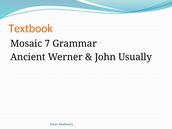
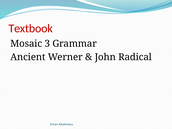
Textbook colour: orange -> red (31, 28)
7: 7 -> 3 (47, 44)
Usually: Usually -> Radical (135, 57)
